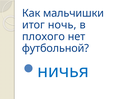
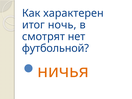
мальчишки: мальчишки -> характерен (73, 13)
плохого: плохого -> смотрят (43, 37)
ничья colour: blue -> orange (63, 71)
